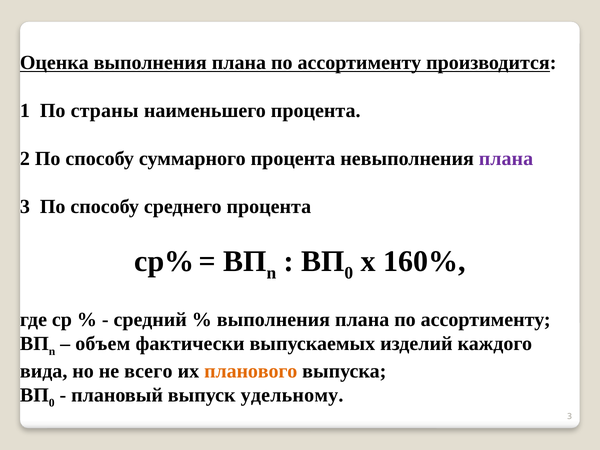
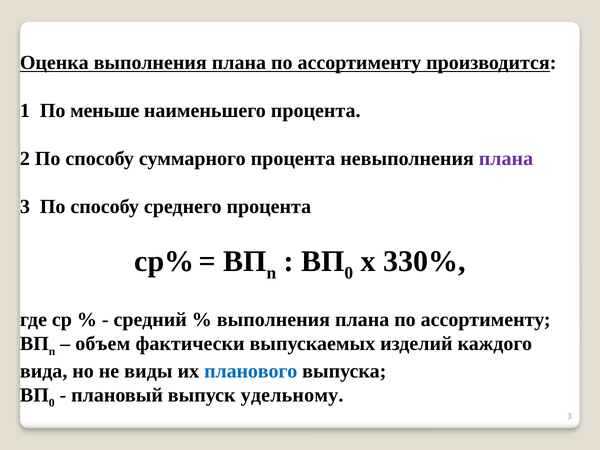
страны: страны -> меньше (105, 111)
160%: 160% -> 330% (424, 261)
всего: всего -> виды (148, 371)
планового colour: orange -> blue (251, 371)
